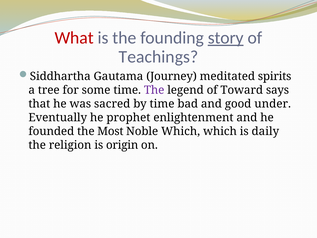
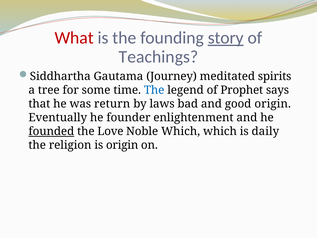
The colour: purple -> blue (154, 90)
Toward: Toward -> Prophet (242, 90)
sacred: sacred -> return (112, 104)
by time: time -> laws (162, 104)
good under: under -> origin (273, 104)
prophet: prophet -> founder (128, 118)
founded underline: none -> present (51, 131)
Most: Most -> Love (110, 131)
